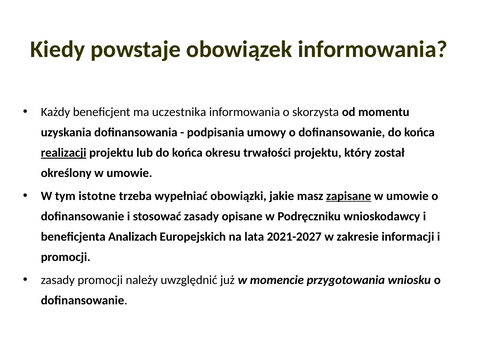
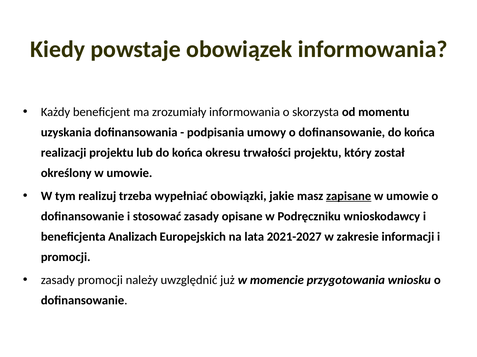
uczestnika: uczestnika -> zrozumiały (179, 112)
realizacji underline: present -> none (64, 153)
istotne: istotne -> realizuj (97, 196)
